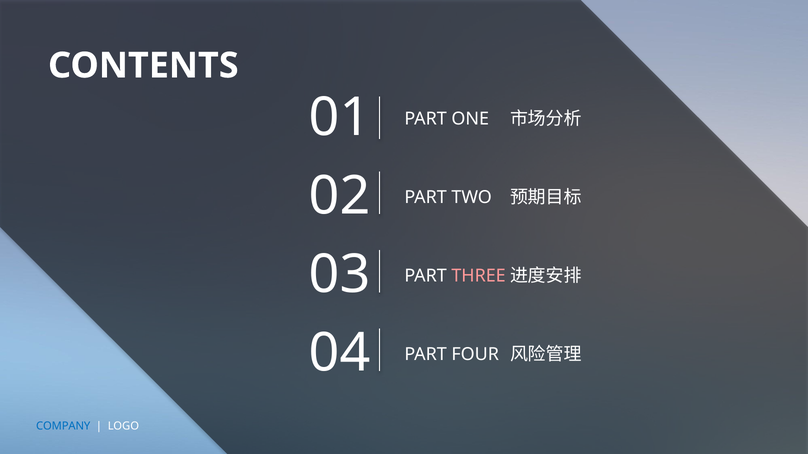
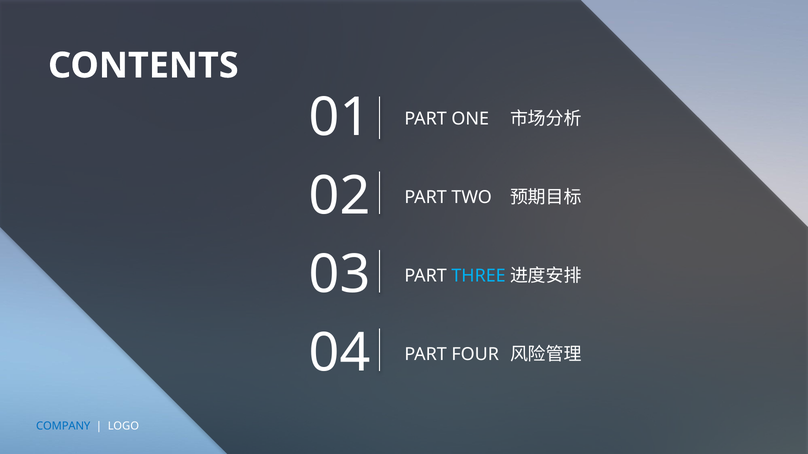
THREE colour: pink -> light blue (479, 276)
